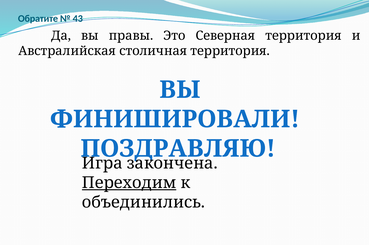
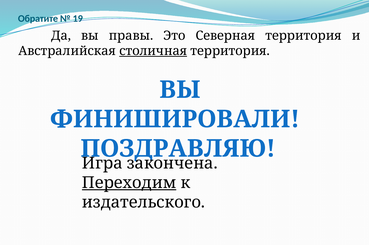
43: 43 -> 19 (78, 19)
столичная underline: none -> present (153, 51)
объединились: объединились -> издательского (144, 203)
